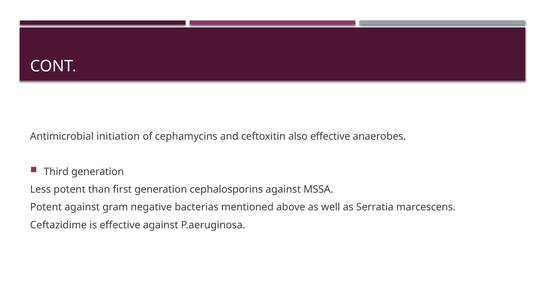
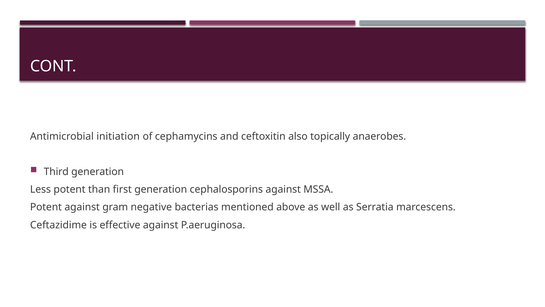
also effective: effective -> topically (330, 136)
